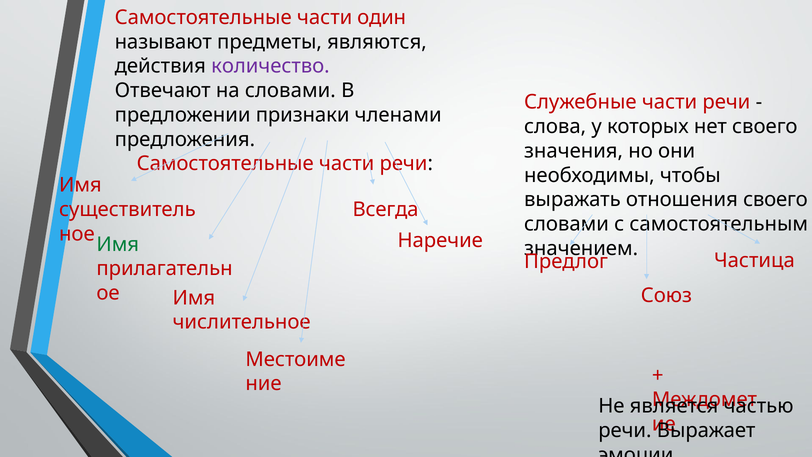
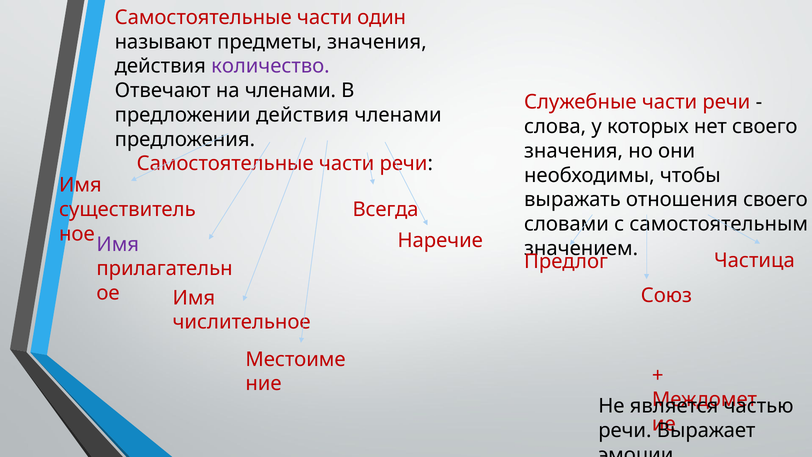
предметы являются: являются -> значения (377, 42)
на словами: словами -> членами (290, 90)
предложении признаки: признаки -> действия (302, 115)
Имя colour: green -> purple (118, 244)
